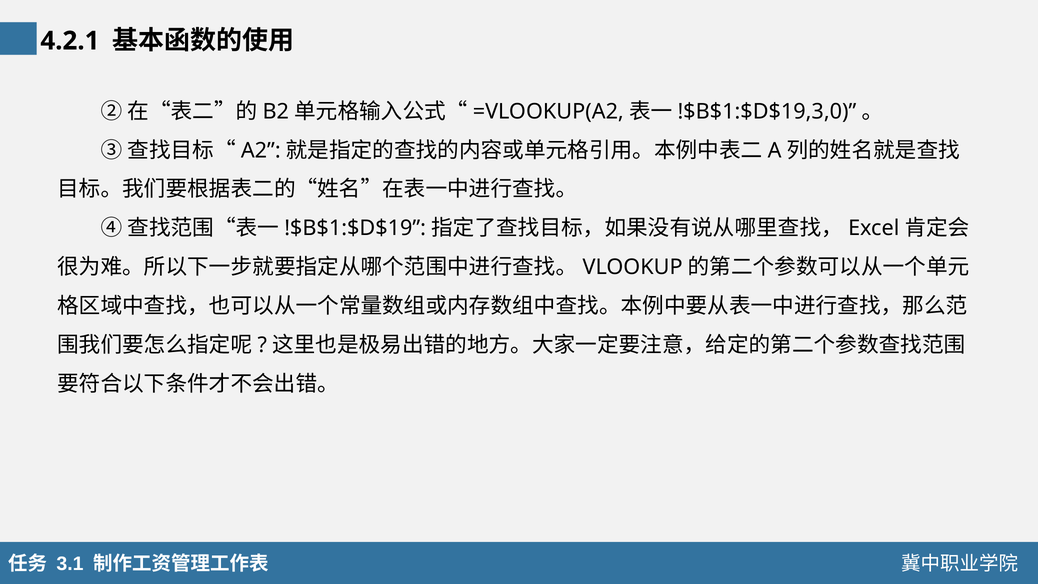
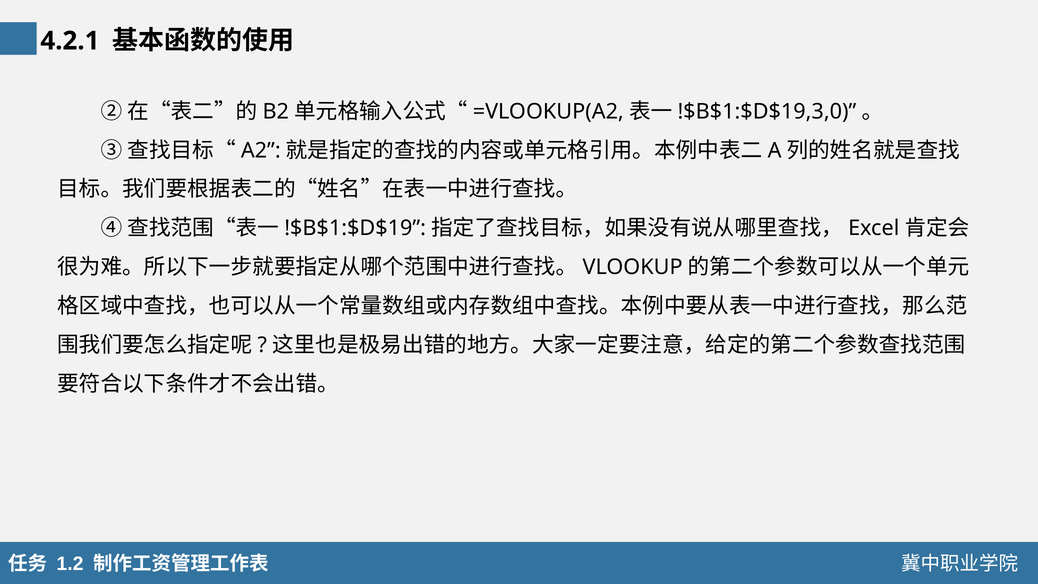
3.1: 3.1 -> 1.2 (70, 564)
